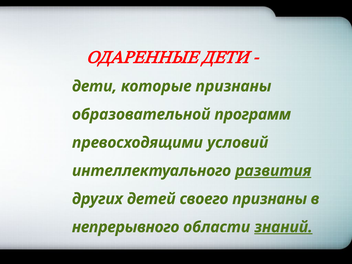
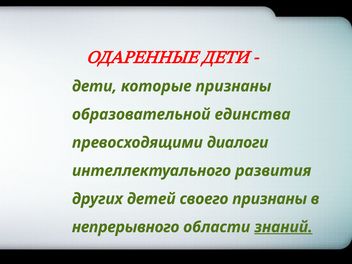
программ: программ -> единства (253, 114)
условий: условий -> диалоги (238, 143)
развития underline: present -> none (273, 171)
